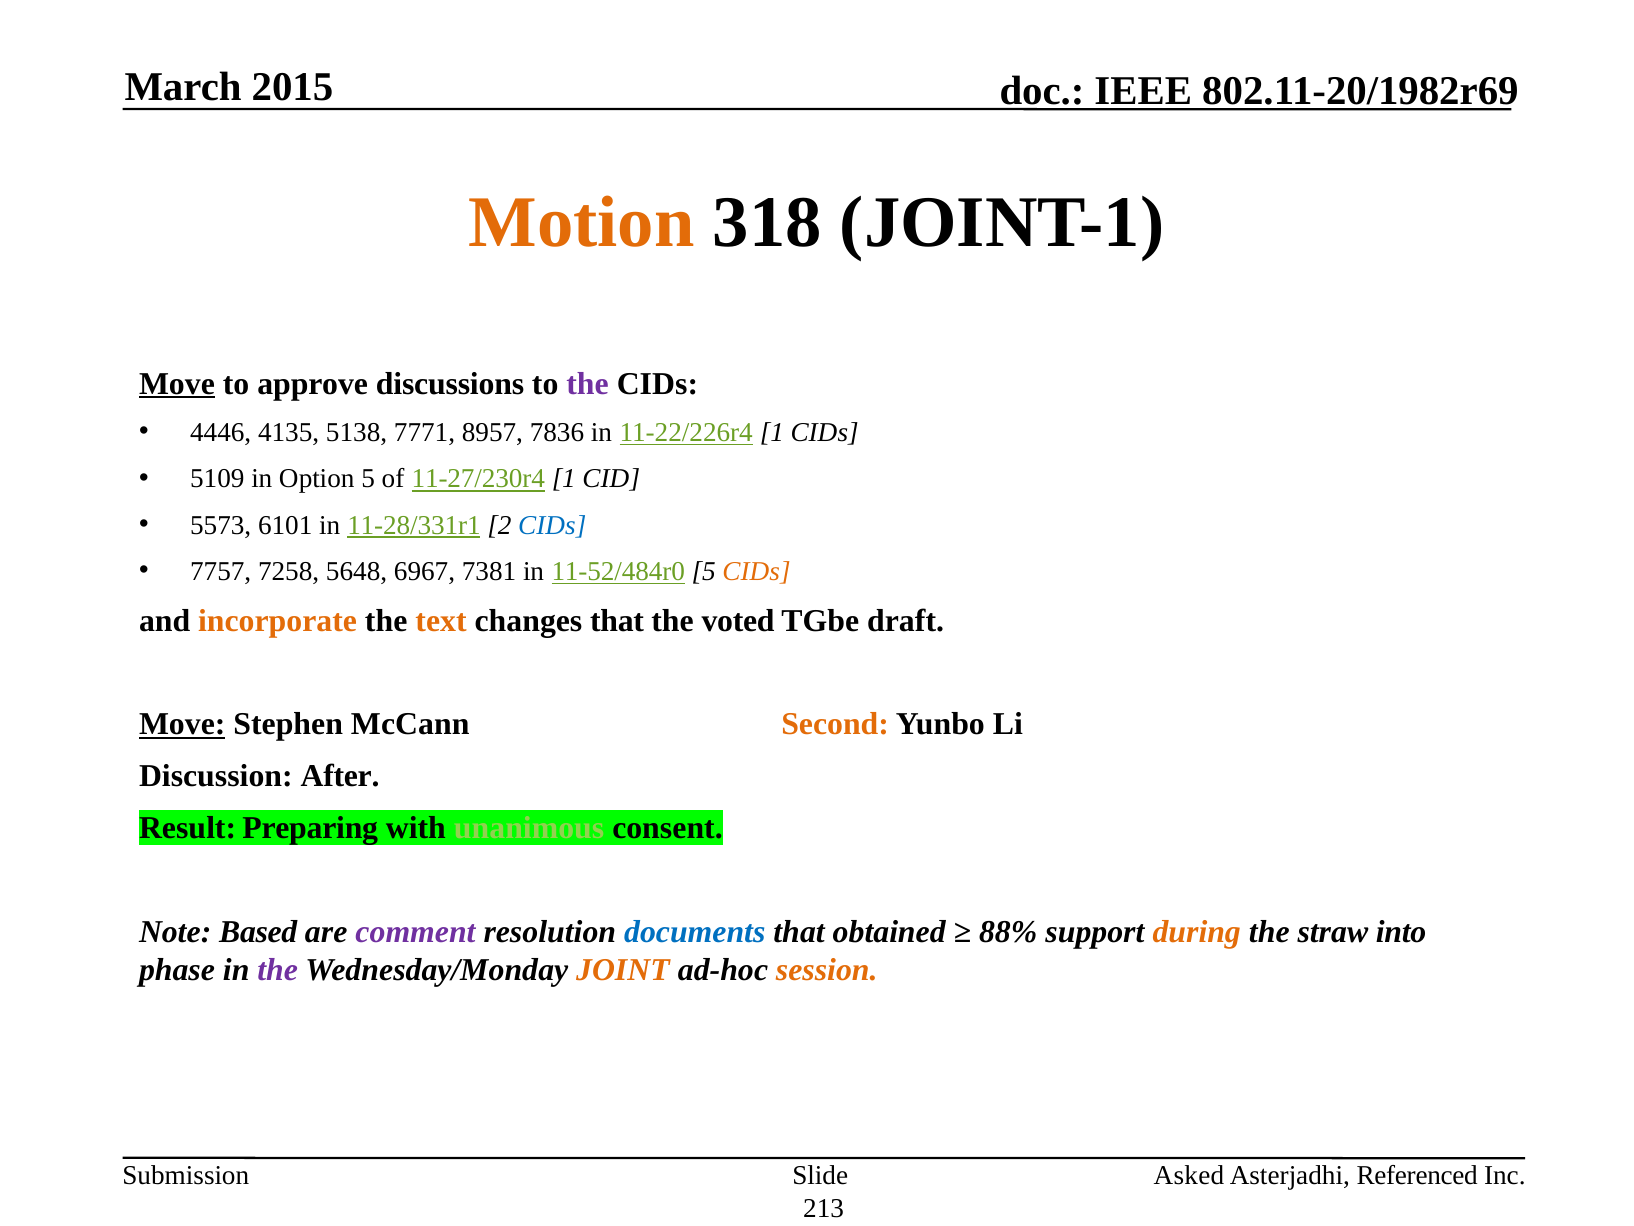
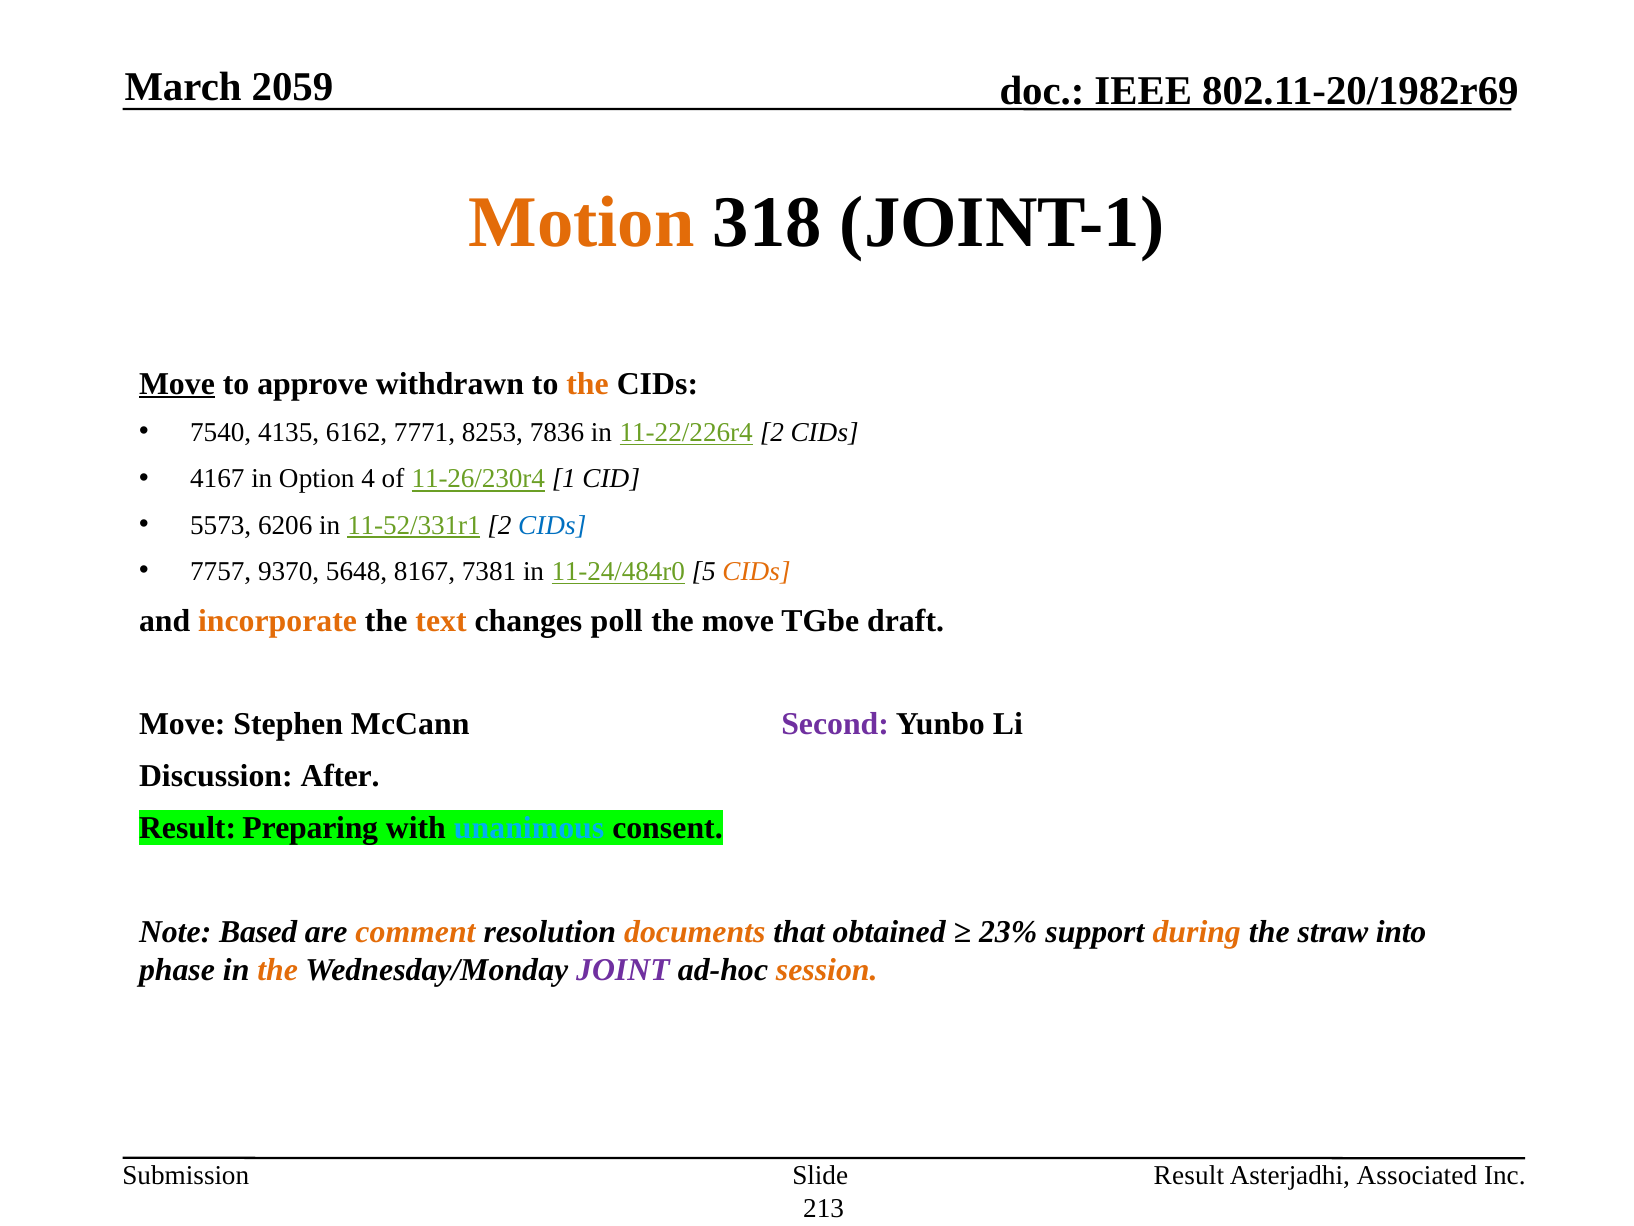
2015: 2015 -> 2059 (292, 87)
discussions: discussions -> withdrawn (450, 384)
the colour: purple -> orange (587, 384)
4446: 4446 -> 7540 (221, 432)
5138: 5138 -> 6162 (357, 432)
8957: 8957 -> 8253 (492, 432)
11-22/226r4 1: 1 -> 2 (772, 432)
5109: 5109 -> 4167 (217, 479)
Option 5: 5 -> 4 (368, 479)
11-27/230r4: 11-27/230r4 -> 11-26/230r4 (478, 479)
6101: 6101 -> 6206 (285, 525)
11-28/331r1: 11-28/331r1 -> 11-52/331r1 (414, 525)
7258: 7258 -> 9370 (289, 571)
6967: 6967 -> 8167 (425, 571)
11-52/484r0: 11-52/484r0 -> 11-24/484r0 (618, 571)
changes that: that -> poll (617, 621)
the voted: voted -> move (738, 621)
Move underline: present -> none (182, 724)
Second colour: orange -> purple (835, 724)
unanimous colour: light green -> light blue (529, 828)
comment colour: purple -> orange (416, 931)
documents colour: blue -> orange (695, 931)
88%: 88% -> 23% (1008, 931)
the colour: purple -> orange (278, 969)
JOINT colour: orange -> purple (623, 969)
Asked: Asked -> Result (1189, 1175)
Referenced: Referenced -> Associated (1417, 1175)
